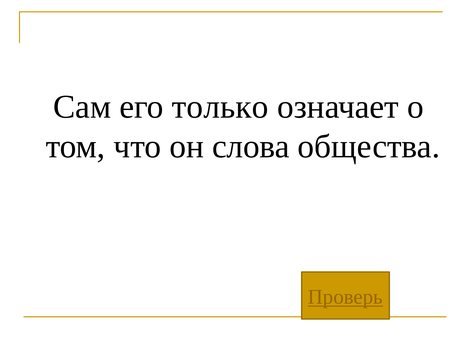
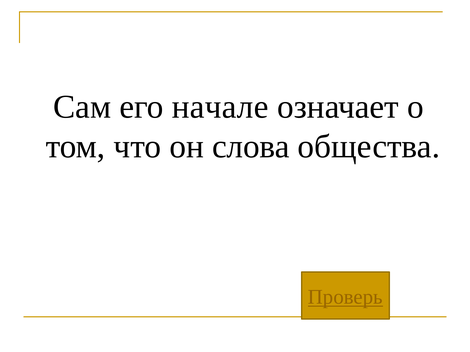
только: только -> начале (220, 107)
